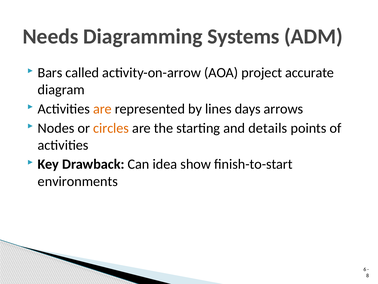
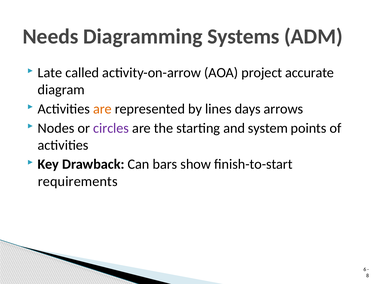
Bars: Bars -> Late (50, 73)
circles colour: orange -> purple (111, 128)
details: details -> system (268, 128)
idea: idea -> bars (165, 164)
environments: environments -> requirements (78, 181)
